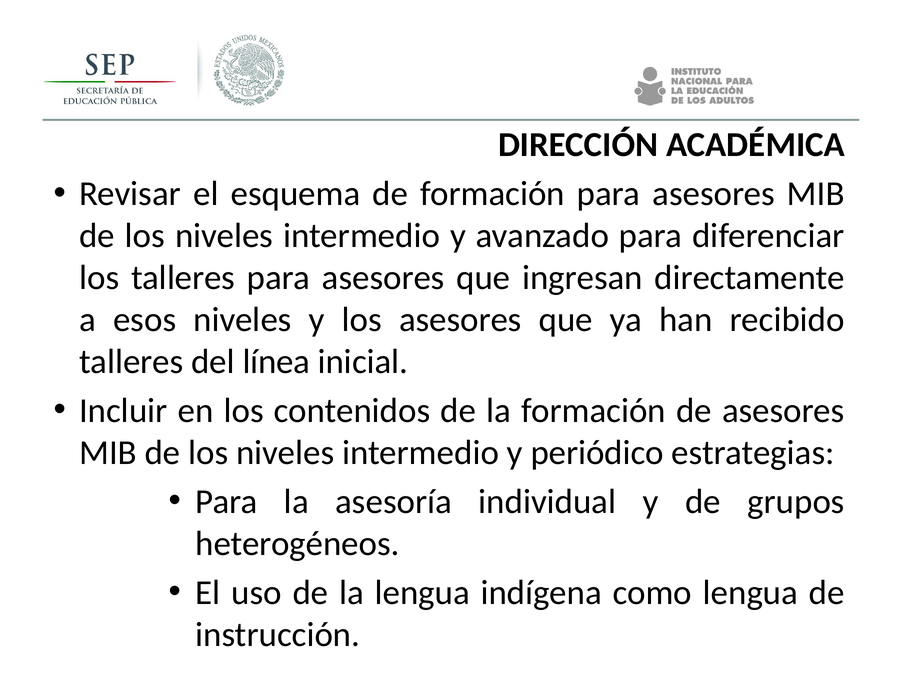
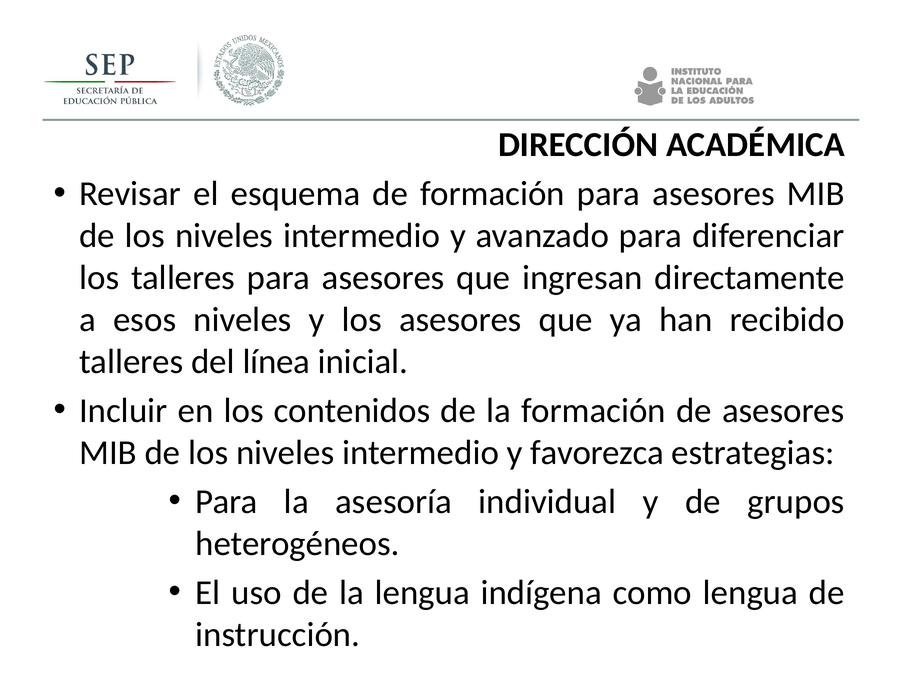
periódico: periódico -> favorezca (597, 453)
